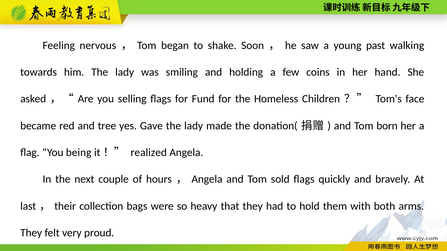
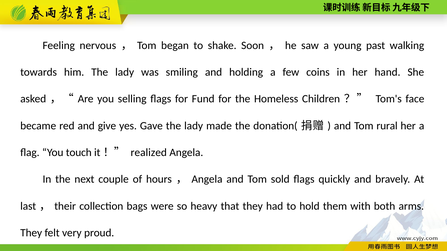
tree: tree -> give (107, 126)
born: born -> rural (387, 126)
being: being -> touch (79, 153)
